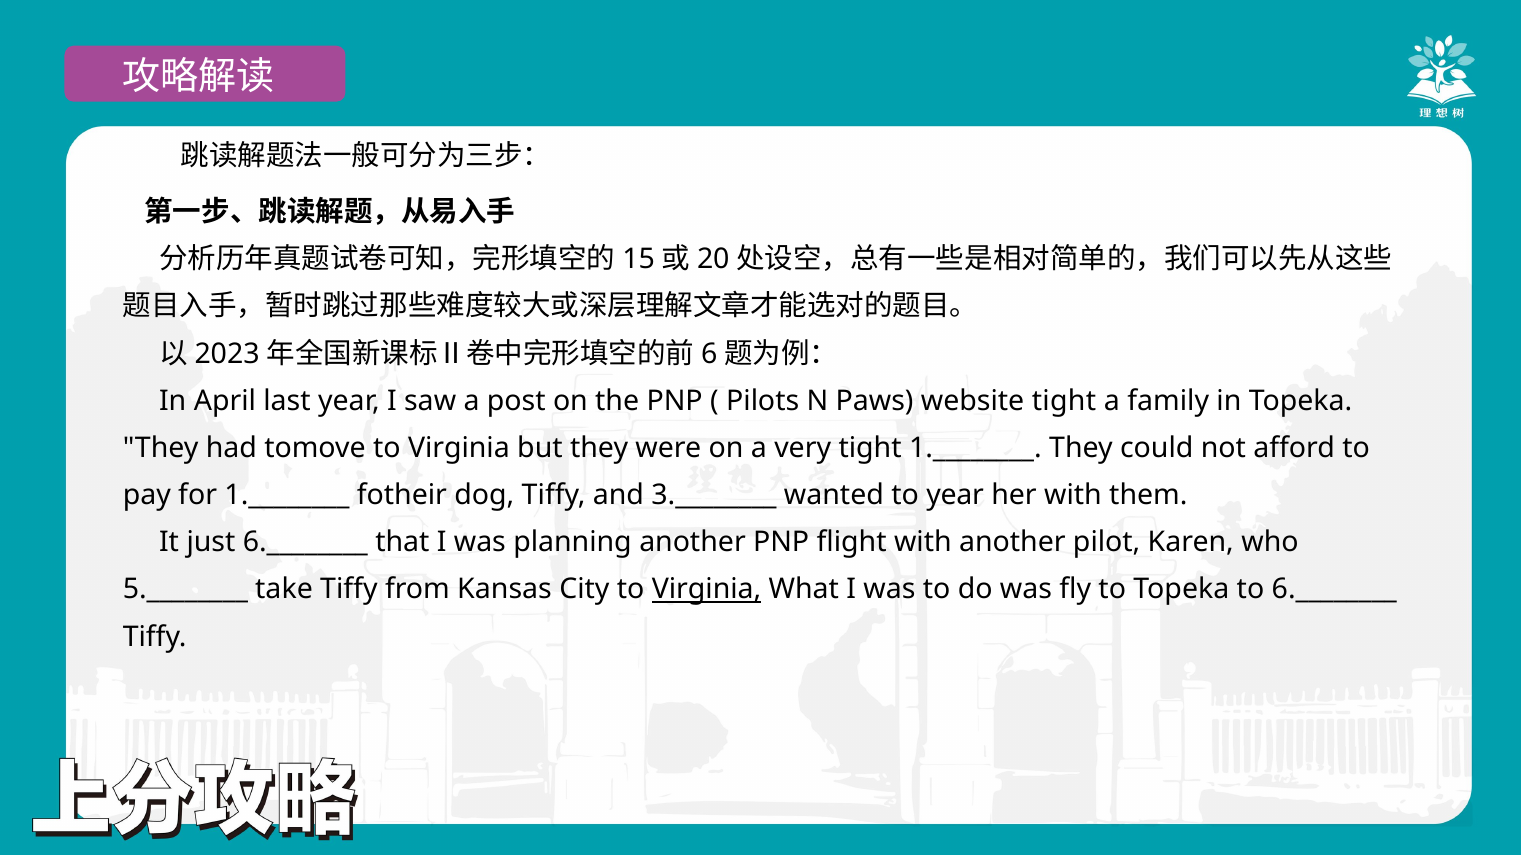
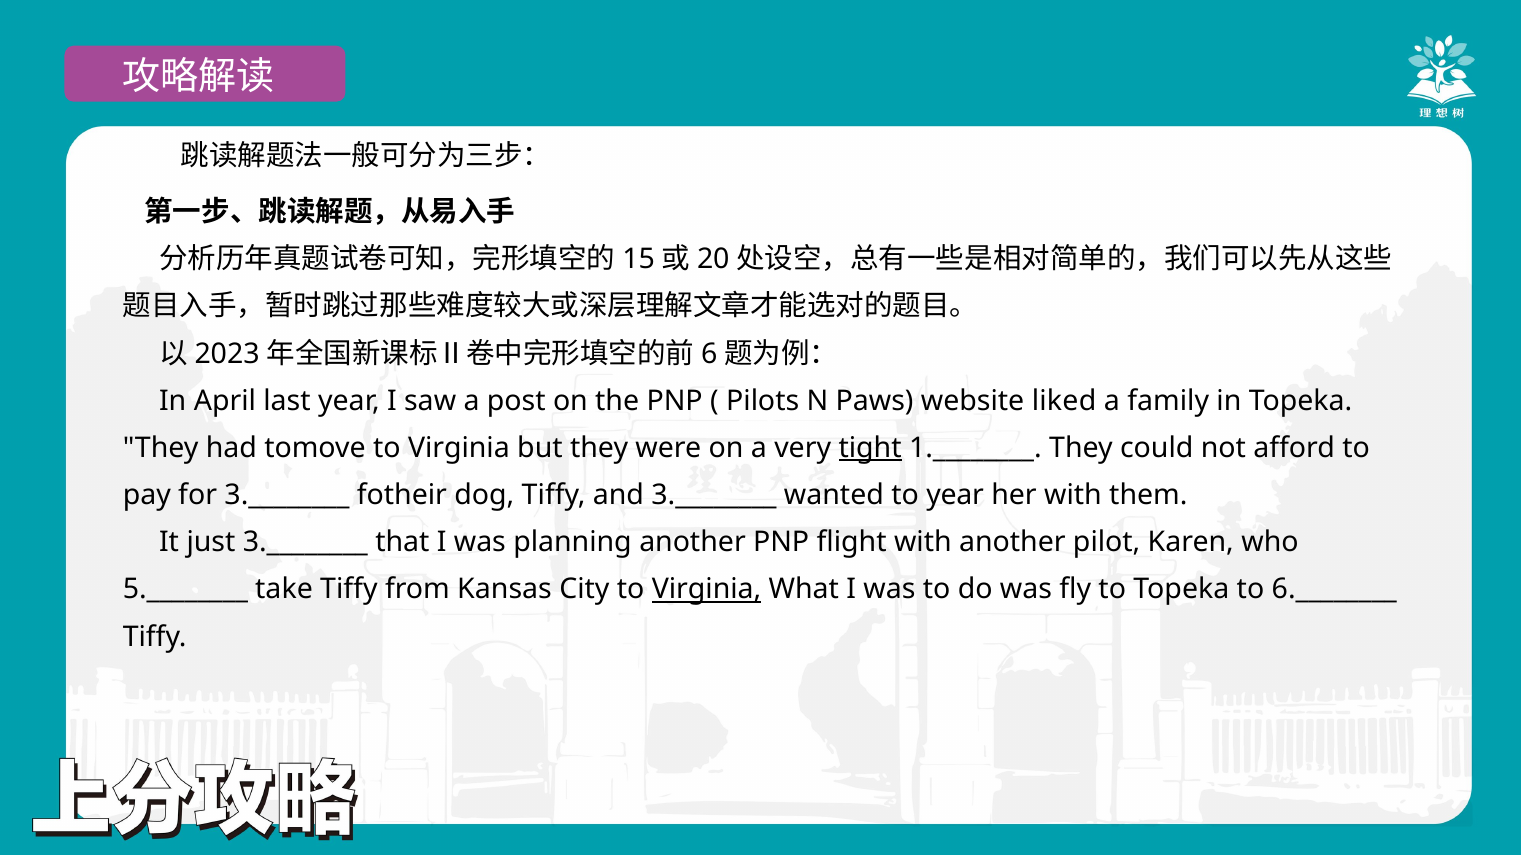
website tight: tight -> liked (1064, 401)
tight underline: none -> present (870, 448)
for 1.________: 1.________ -> 3.________ (287, 496)
just 6.________: 6.________ -> 3.________ (305, 543)
